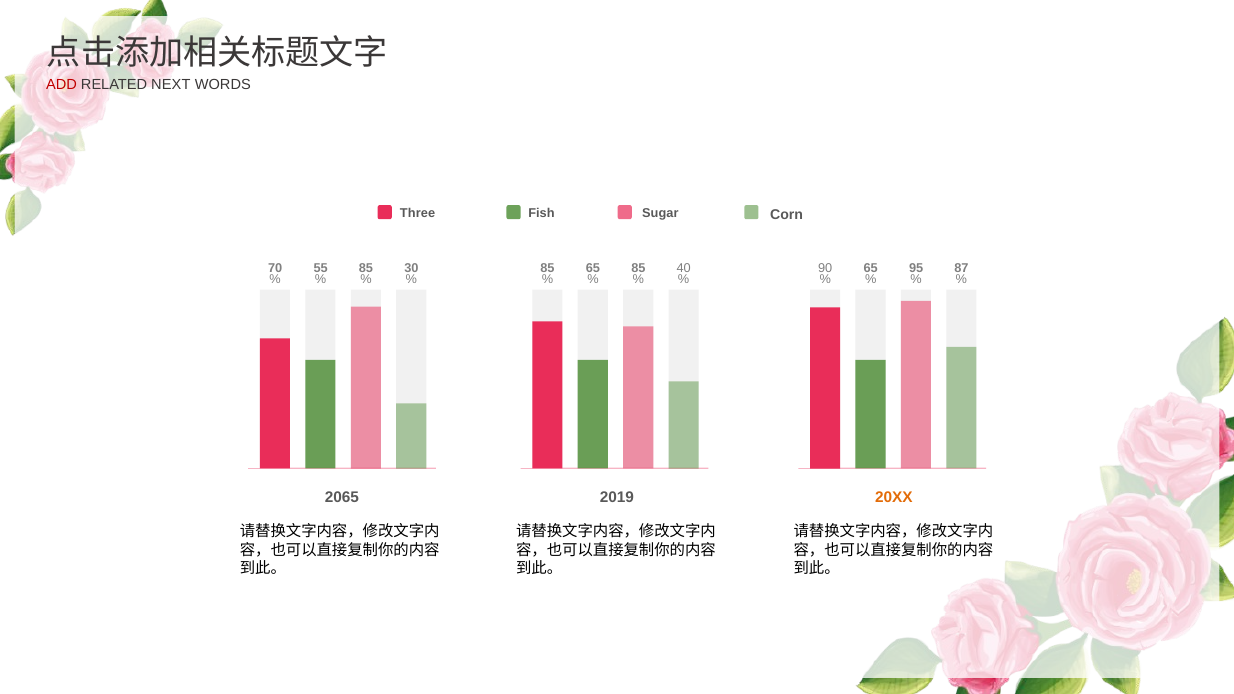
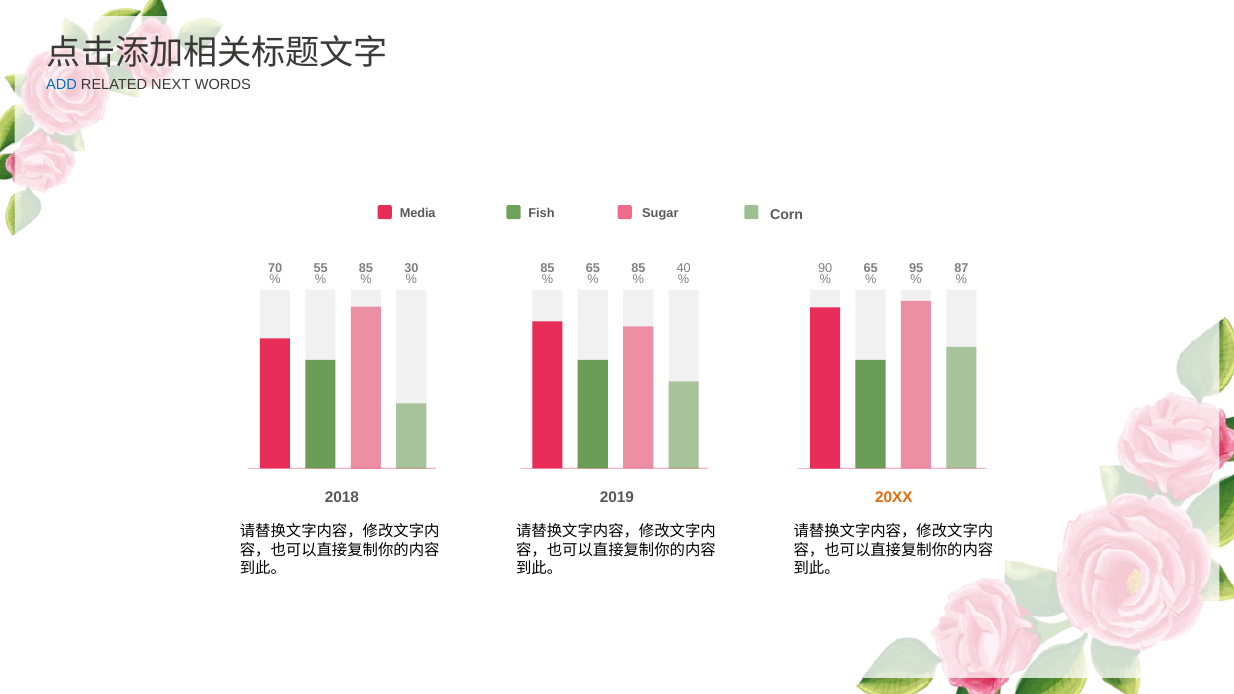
ADD colour: red -> blue (61, 85)
Three: Three -> Media (418, 213)
2065: 2065 -> 2018 (342, 498)
